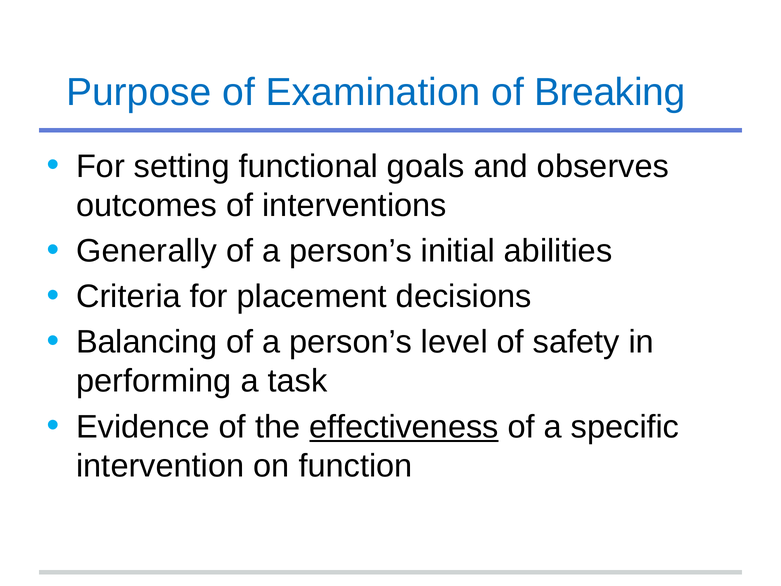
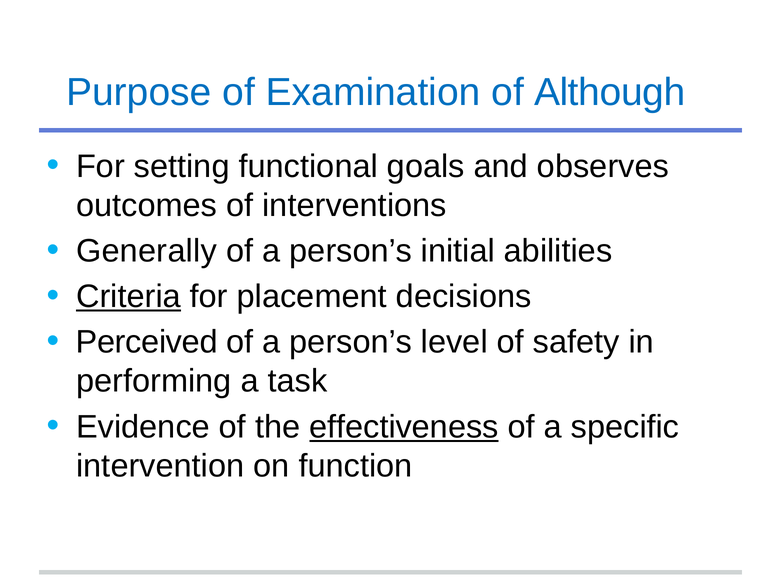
Breaking: Breaking -> Although (610, 93)
Criteria underline: none -> present (129, 296)
Balancing: Balancing -> Perceived (147, 342)
